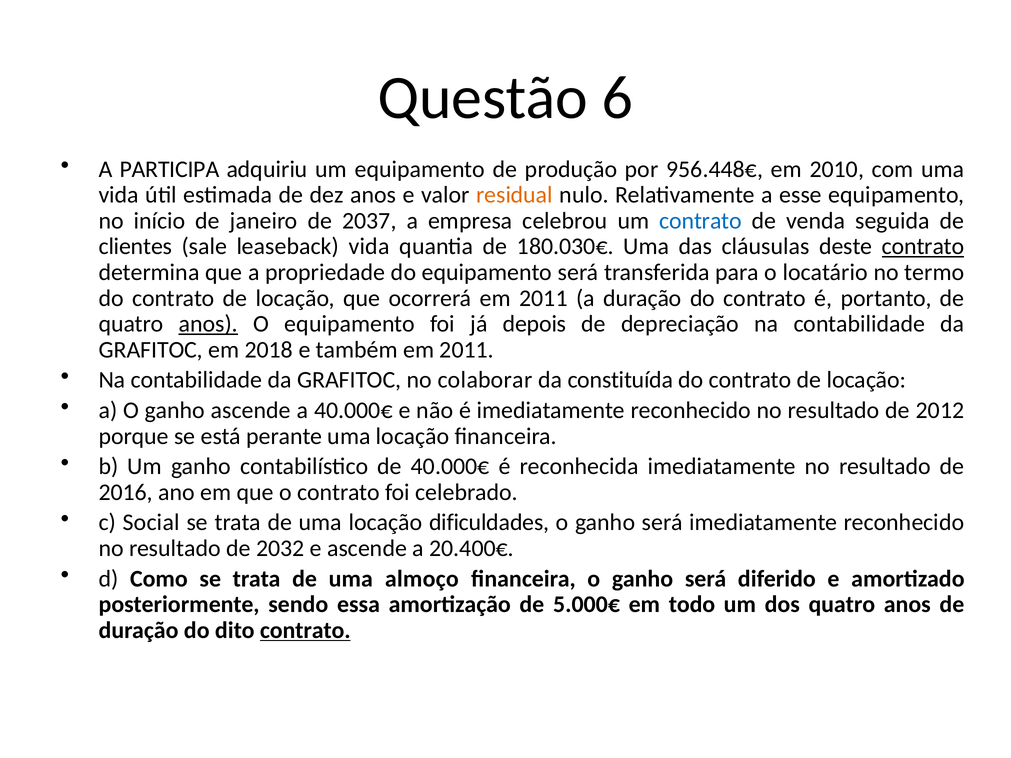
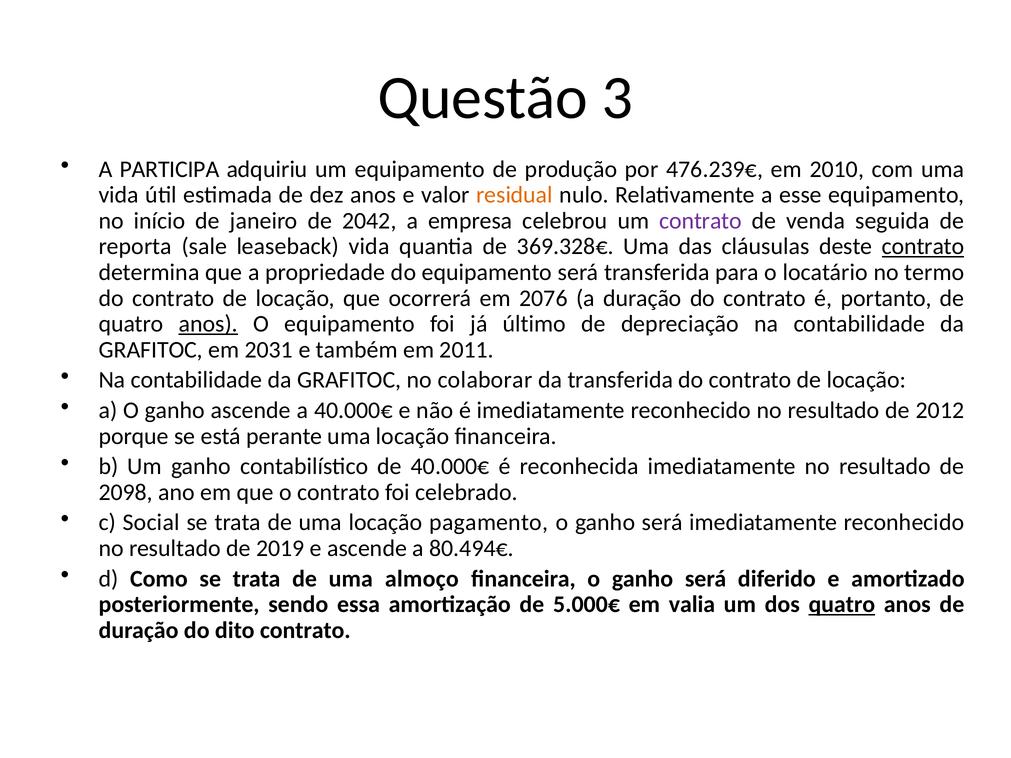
6: 6 -> 3 (617, 98)
956.448€: 956.448€ -> 476.239€ (715, 169)
2037: 2037 -> 2042 (369, 221)
contrato colour: blue -> purple (701, 221)
clientes: clientes -> reporta (135, 247)
180.030€: 180.030€ -> 369.328€ (565, 247)
ocorrerá em 2011: 2011 -> 2076 (543, 298)
depois: depois -> último (534, 324)
2018: 2018 -> 2031 (269, 350)
da constituída: constituída -> transferida (620, 380)
2016: 2016 -> 2098 (126, 492)
dificuldades: dificuldades -> pagamento (489, 523)
2032: 2032 -> 2019 (280, 549)
20.400€: 20.400€ -> 80.494€ (472, 549)
todo: todo -> valia (692, 605)
quatro underline: none -> present (842, 605)
contrato underline: present -> none (305, 630)
